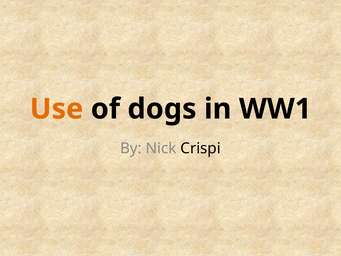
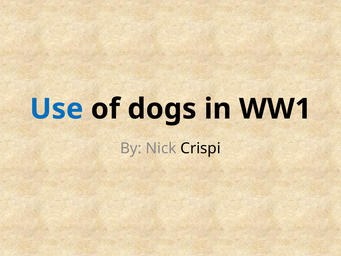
Use colour: orange -> blue (57, 109)
